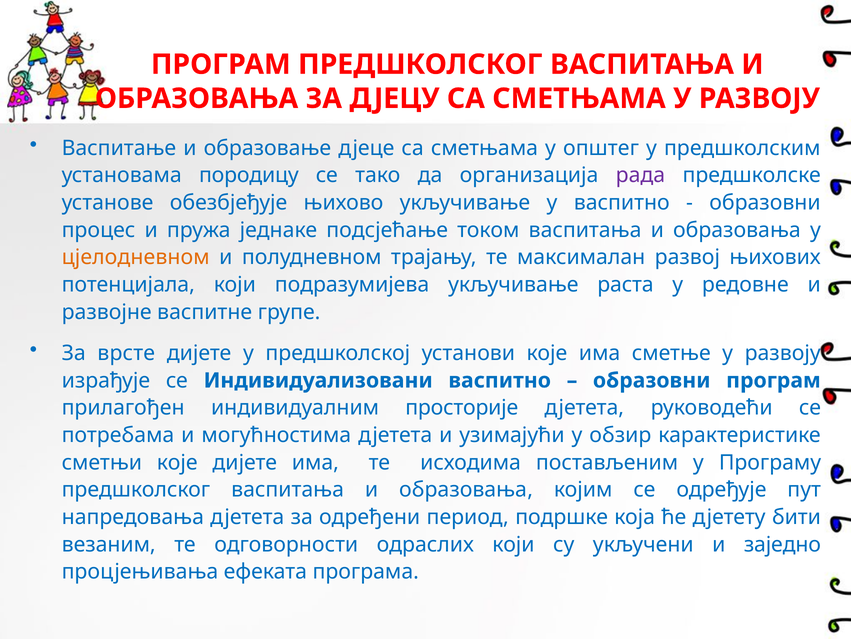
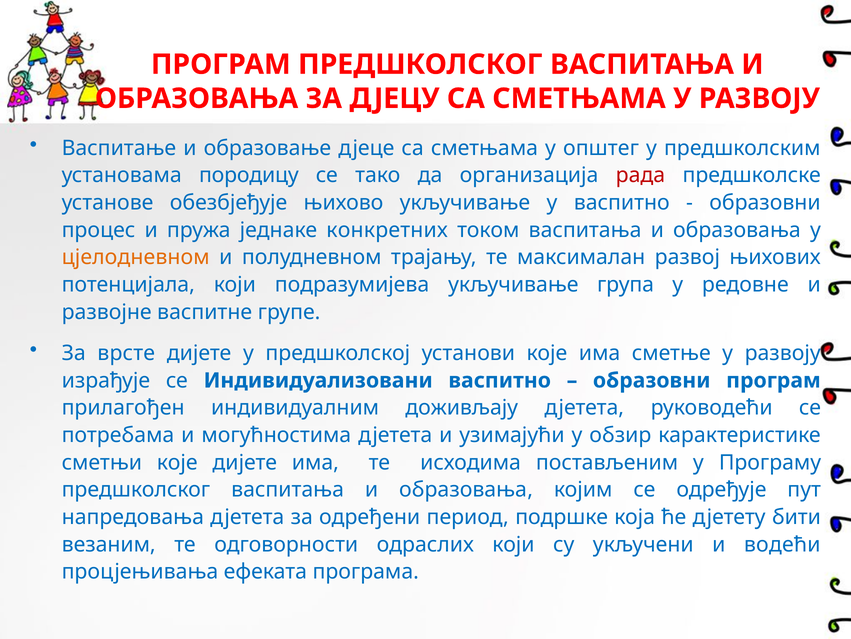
рада colour: purple -> red (640, 175)
подсјећање: подсјећање -> конкретних (387, 230)
раста: раста -> група (625, 284)
просторије: просторије -> доживљају (462, 407)
заједно: заједно -> водећи (782, 544)
